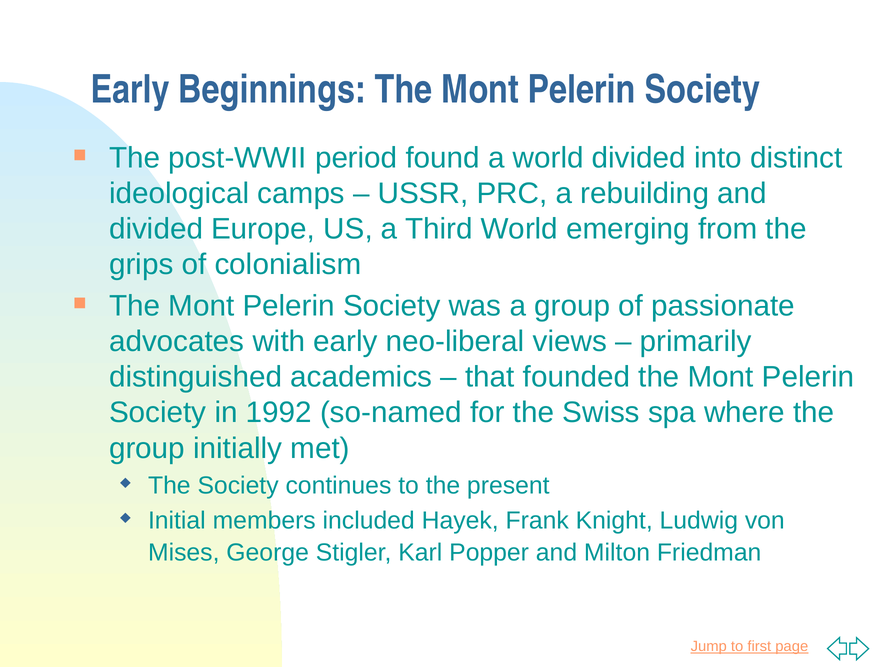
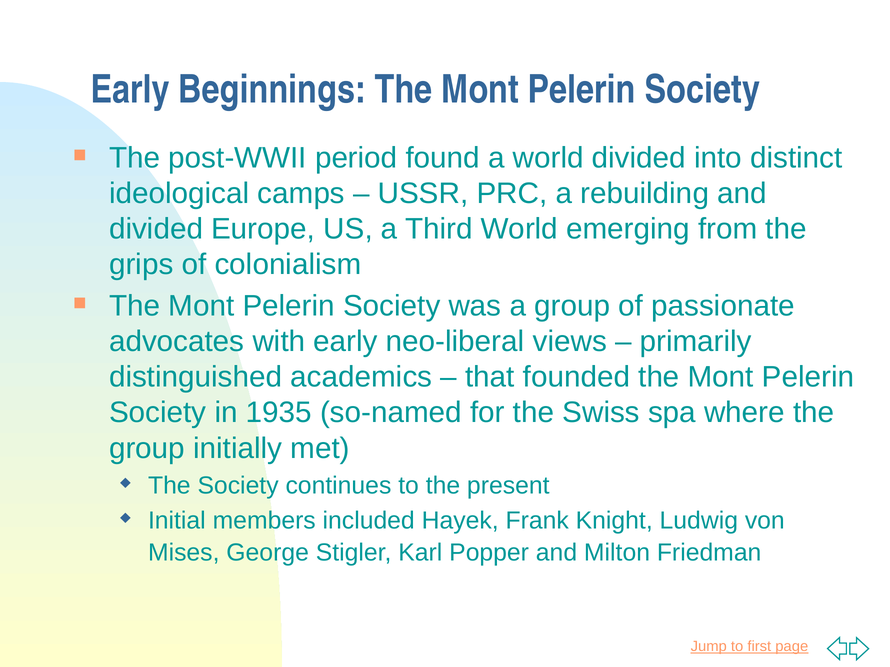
1992: 1992 -> 1935 (279, 413)
